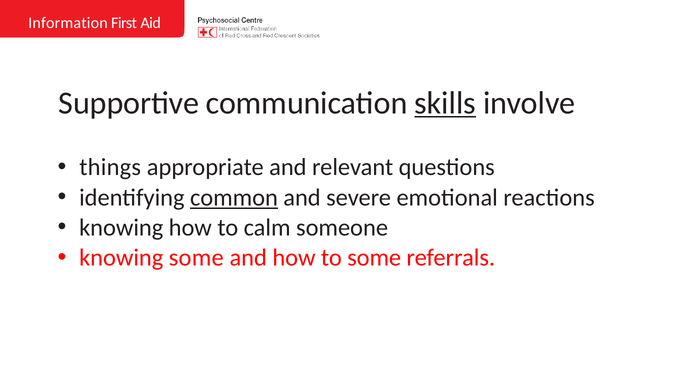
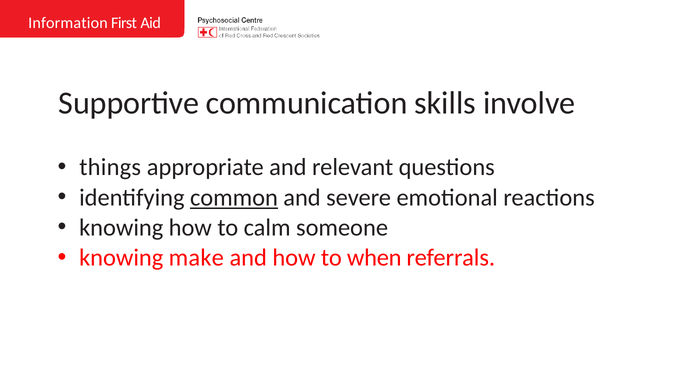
skills underline: present -> none (445, 103)
knowing some: some -> make (196, 258)
to some: some -> when (374, 258)
